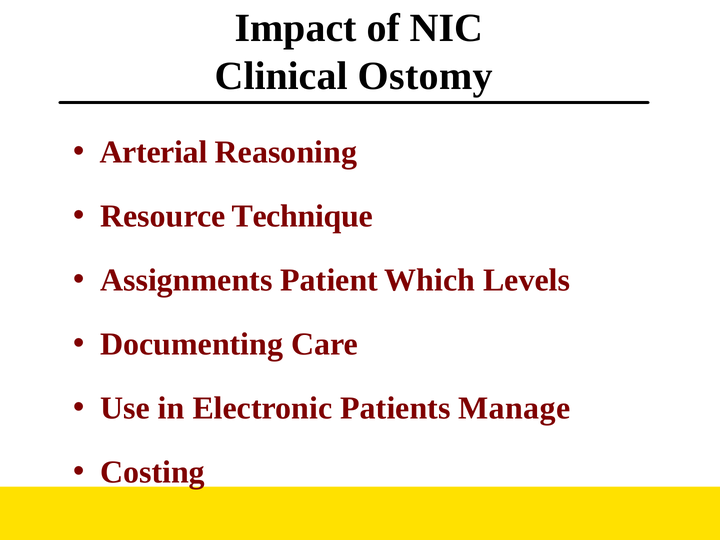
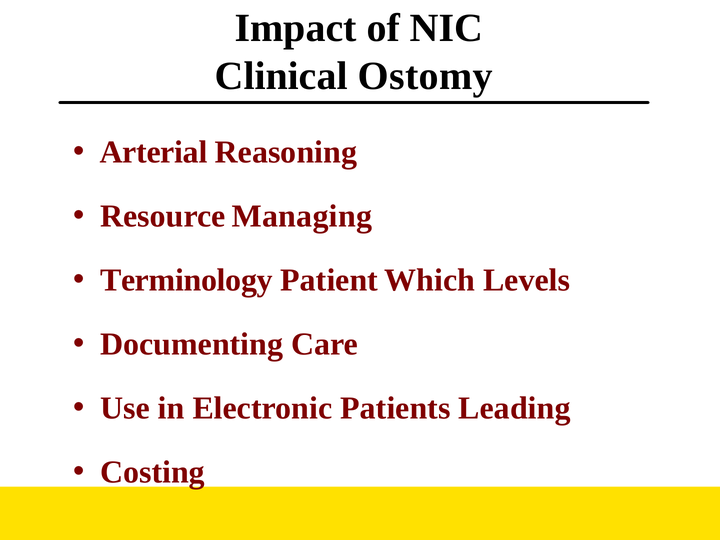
Technique: Technique -> Managing (302, 216)
Assignments: Assignments -> Terminology (186, 280)
Manage: Manage -> Leading (514, 408)
